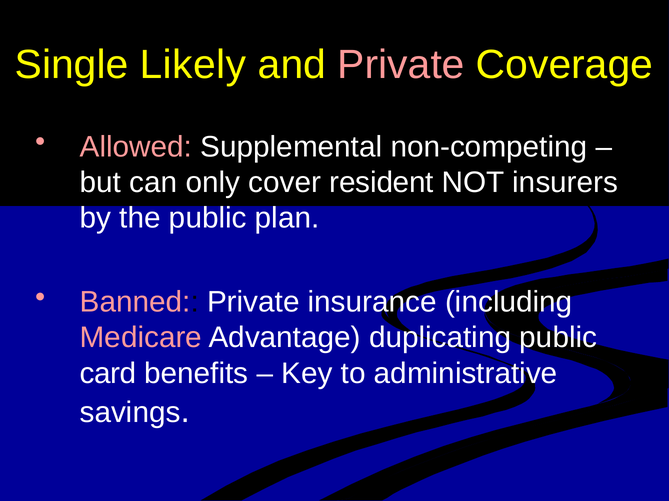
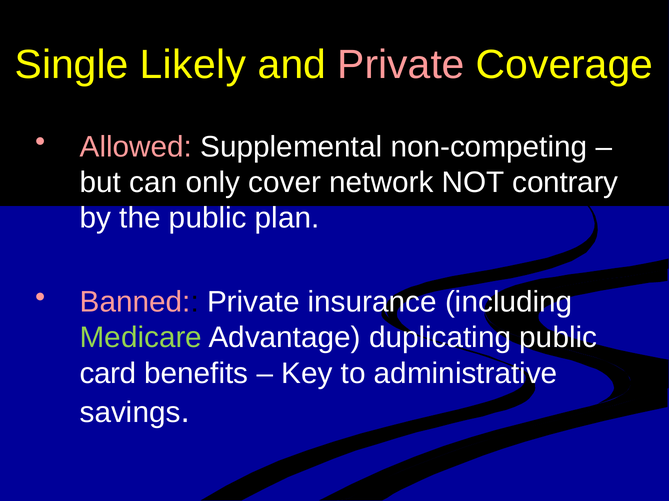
resident: resident -> network (381, 183)
insurers: insurers -> contrary (565, 183)
Medicare colour: pink -> light green (141, 338)
